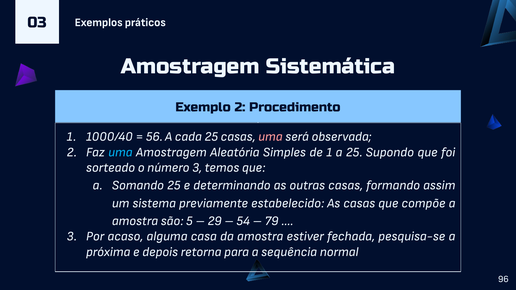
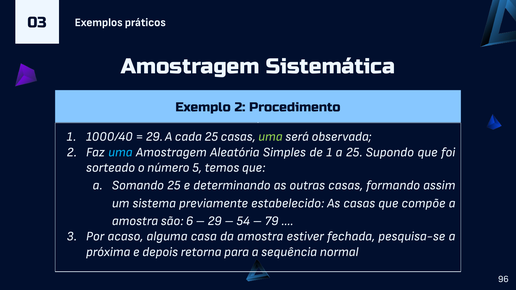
56: 56 -> 29 (154, 137)
uma colour: pink -> light green (270, 137)
número 3: 3 -> 5 (197, 168)
5: 5 -> 6 (190, 221)
